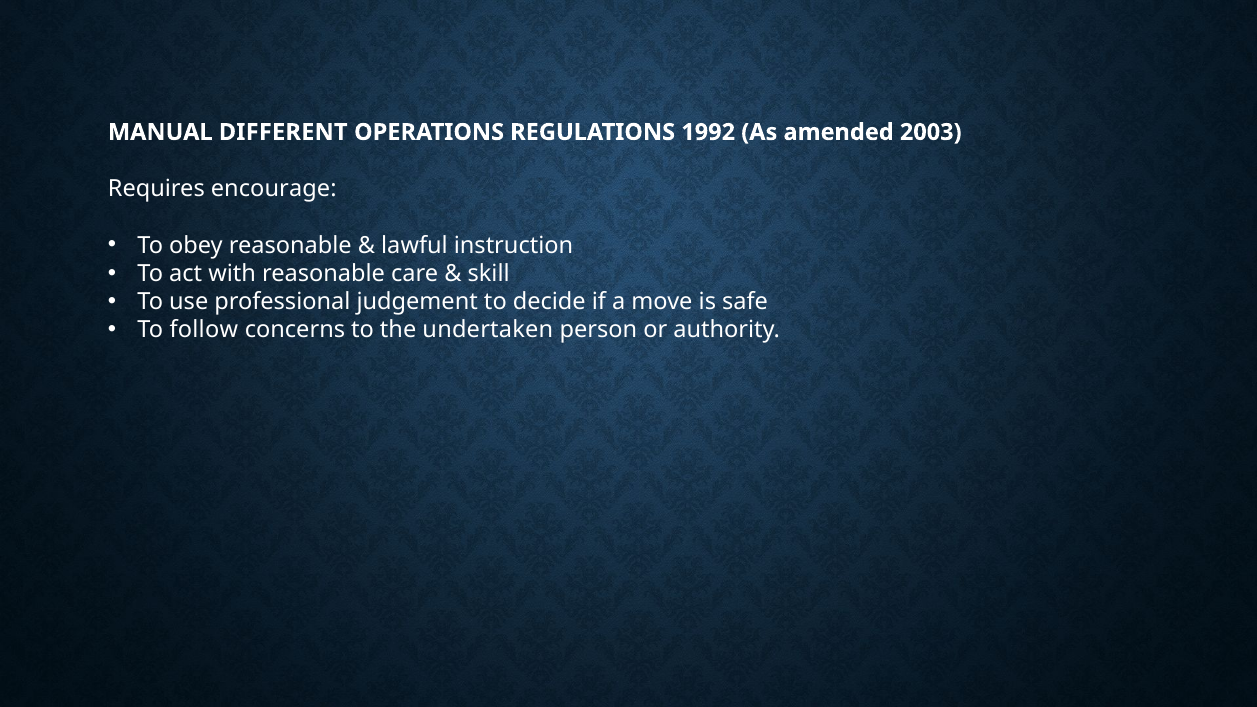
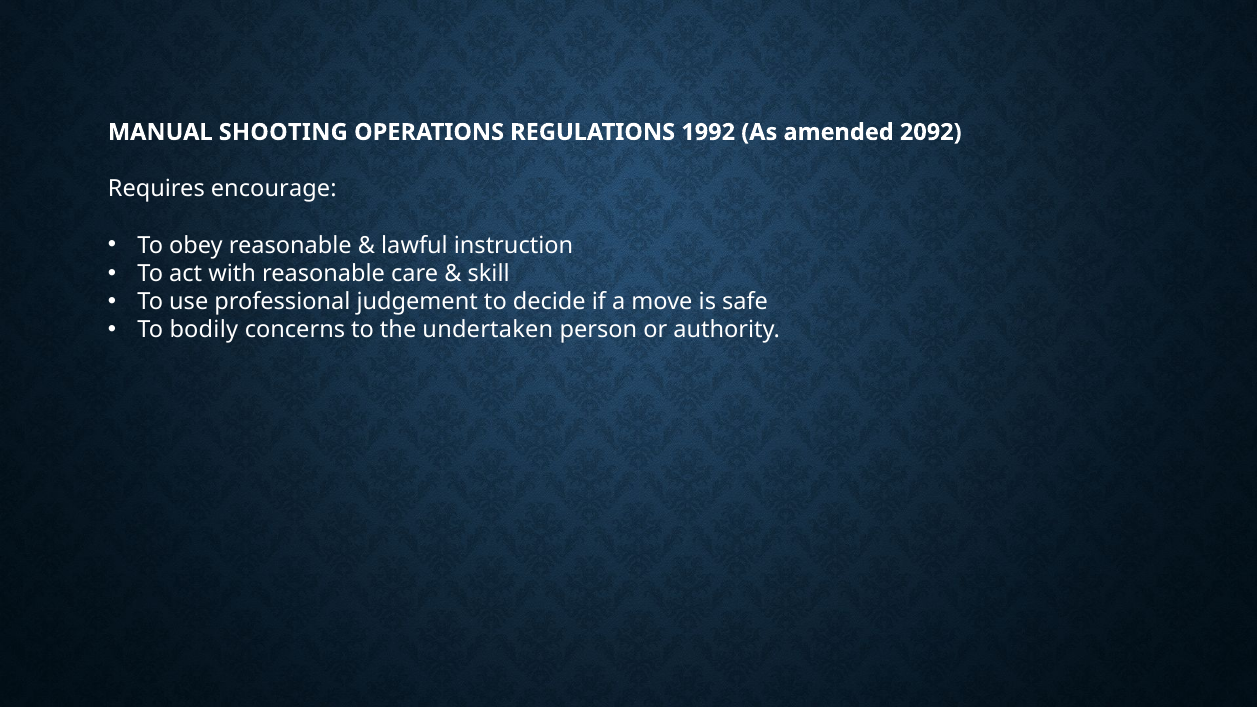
DIFFERENT: DIFFERENT -> SHOOTING (283, 132)
2003: 2003 -> 2092 (931, 132)
follow: follow -> bodily (204, 330)
